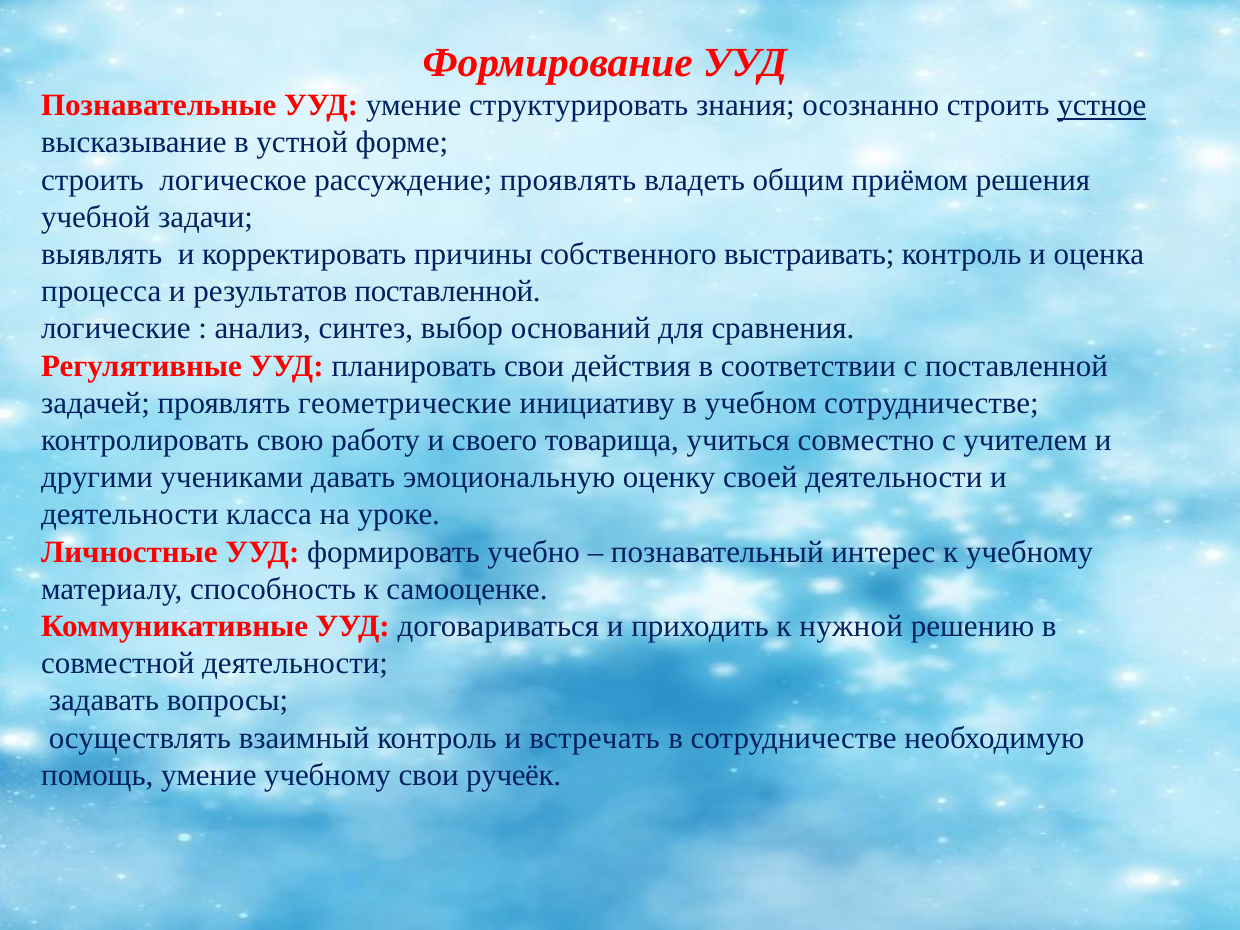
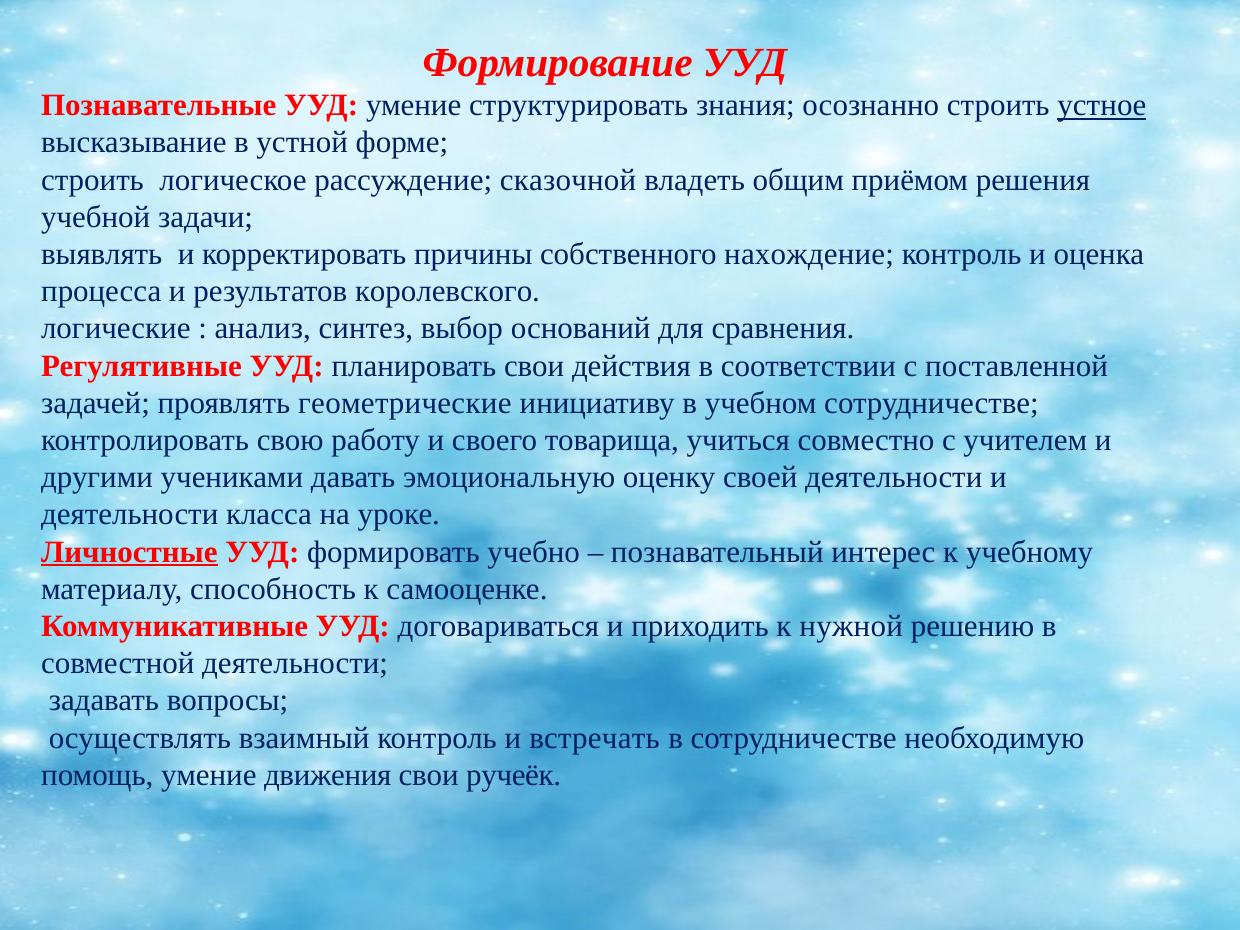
рассуждение проявлять: проявлять -> сказочной (568, 180)
выстраивать: выстраивать -> нахождение (809, 254)
результатов поставленной: поставленной -> королевского (447, 292)
Личностные underline: none -> present (129, 552)
умение учебному: учебному -> движения (328, 775)
